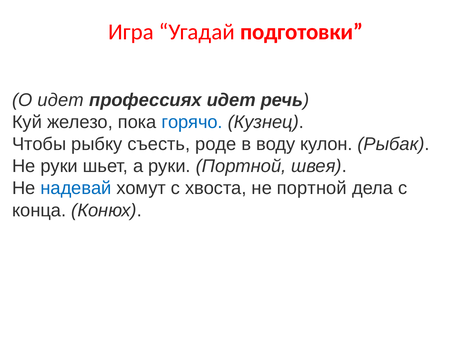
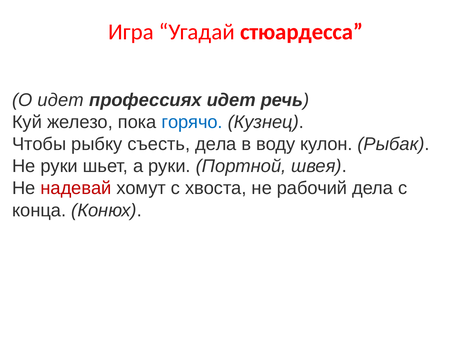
подготовки: подготовки -> стюардесса (301, 32)
съесть роде: роде -> дела (216, 144)
надевай colour: blue -> red (76, 188)
не портной: портной -> рабочий (312, 188)
